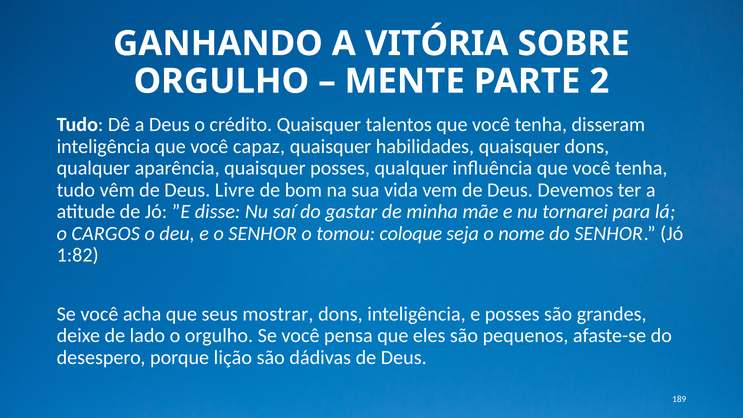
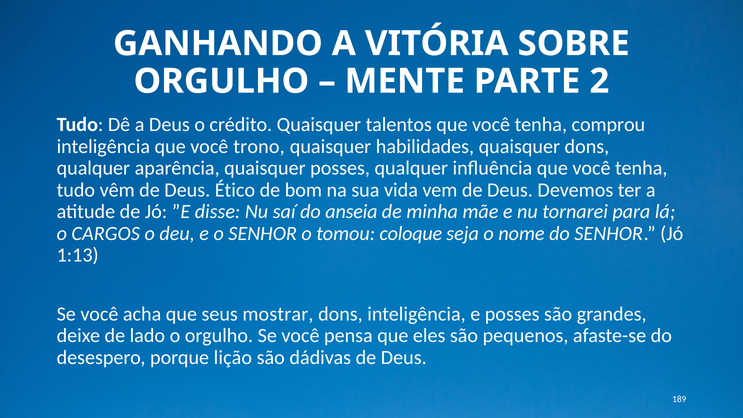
disseram: disseram -> comprou (608, 125)
capaz: capaz -> trono (259, 146)
Livre: Livre -> Ético (235, 190)
gastar: gastar -> anseia (351, 212)
1:82: 1:82 -> 1:13 (78, 255)
